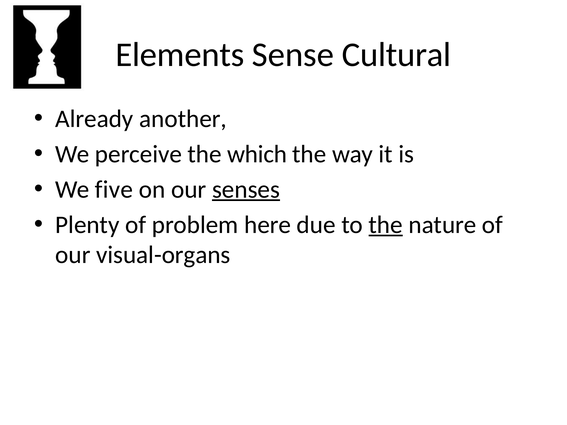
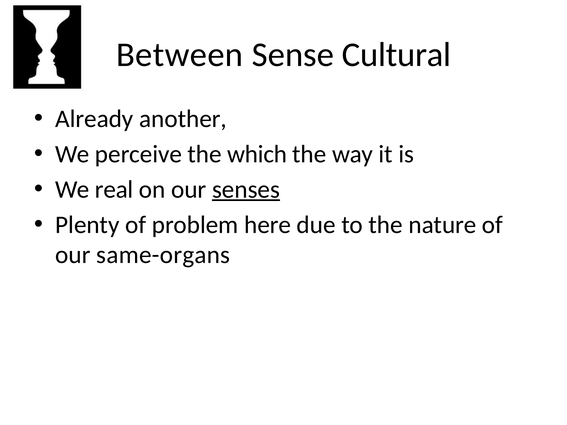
Elements: Elements -> Between (180, 55)
five: five -> real (114, 190)
the underline: present -> none (386, 225)
visual-organs: visual-organs -> same-organs (163, 255)
